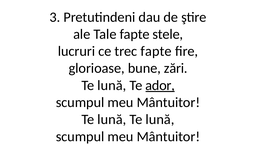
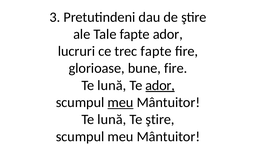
fapte stele: stele -> ador (168, 34)
bune zări: zări -> fire (176, 68)
meu underline: none -> present (120, 102)
lună: lună -> ştire (160, 119)
